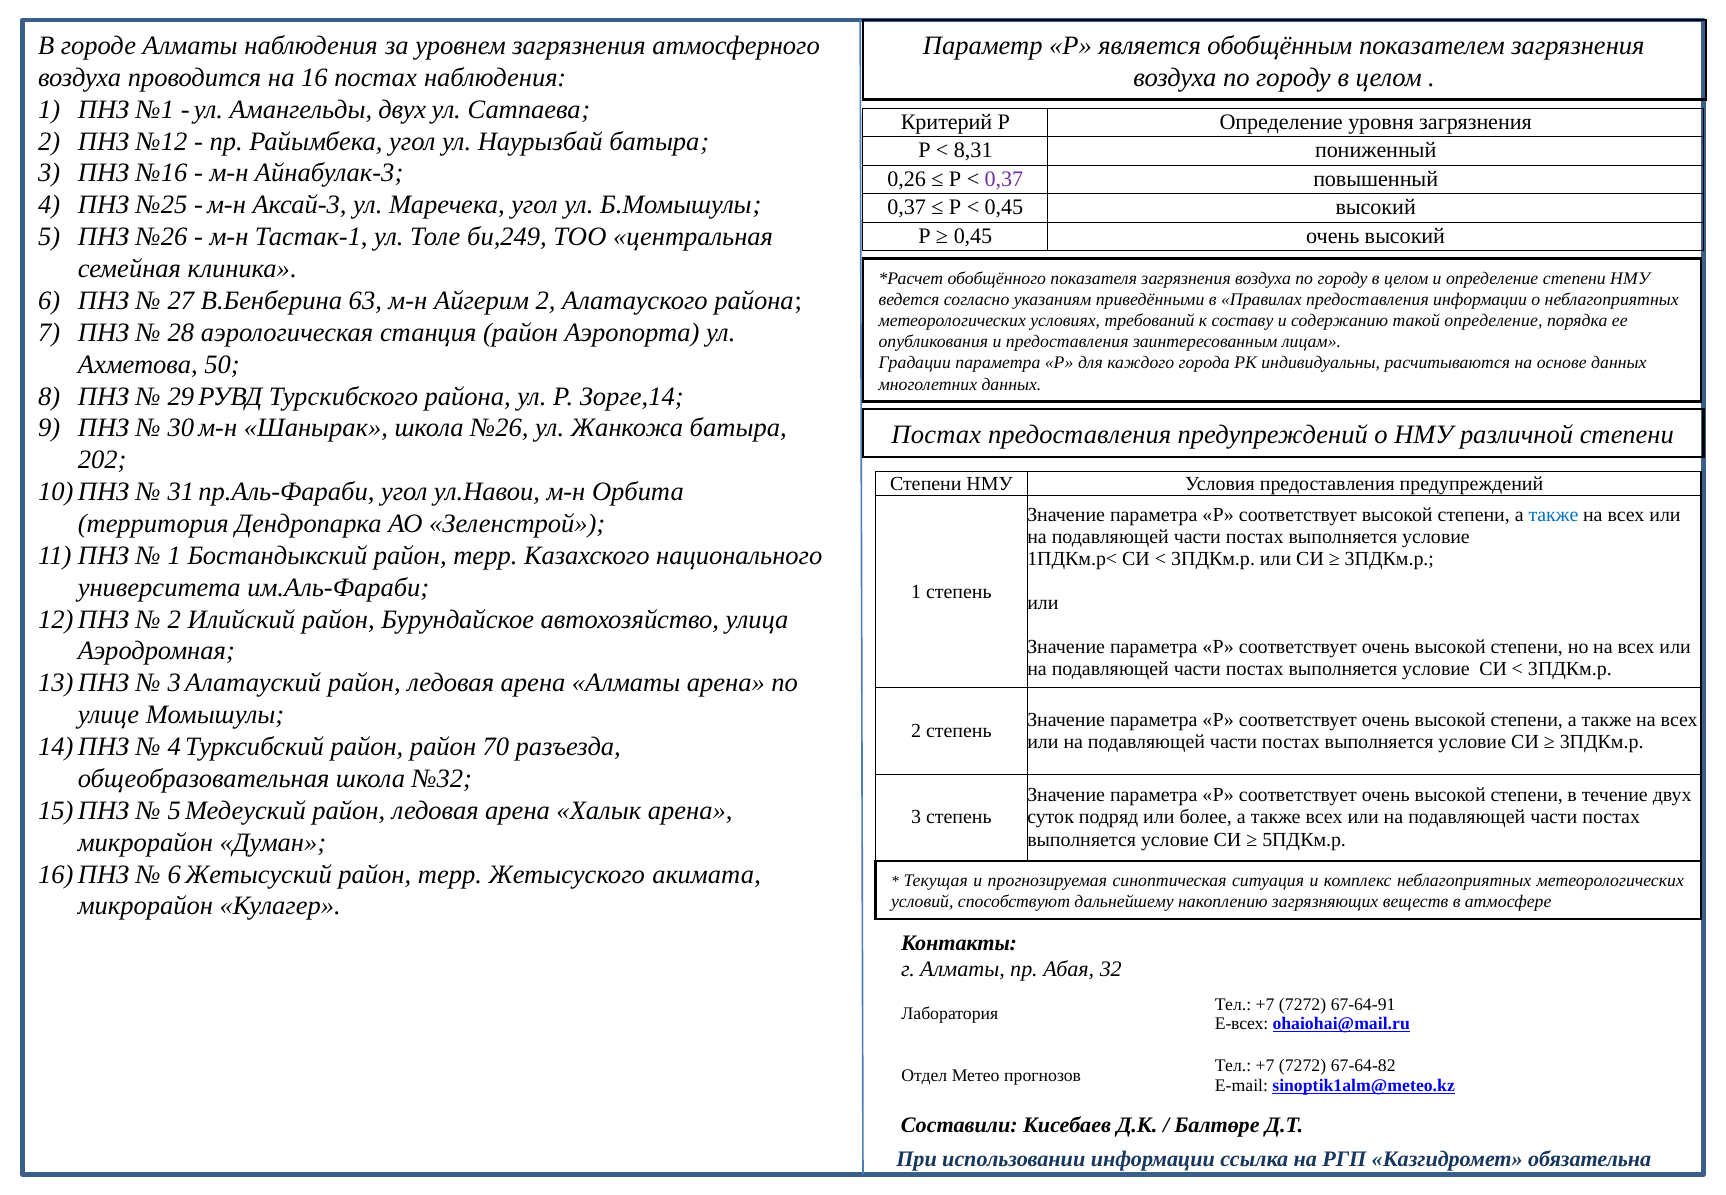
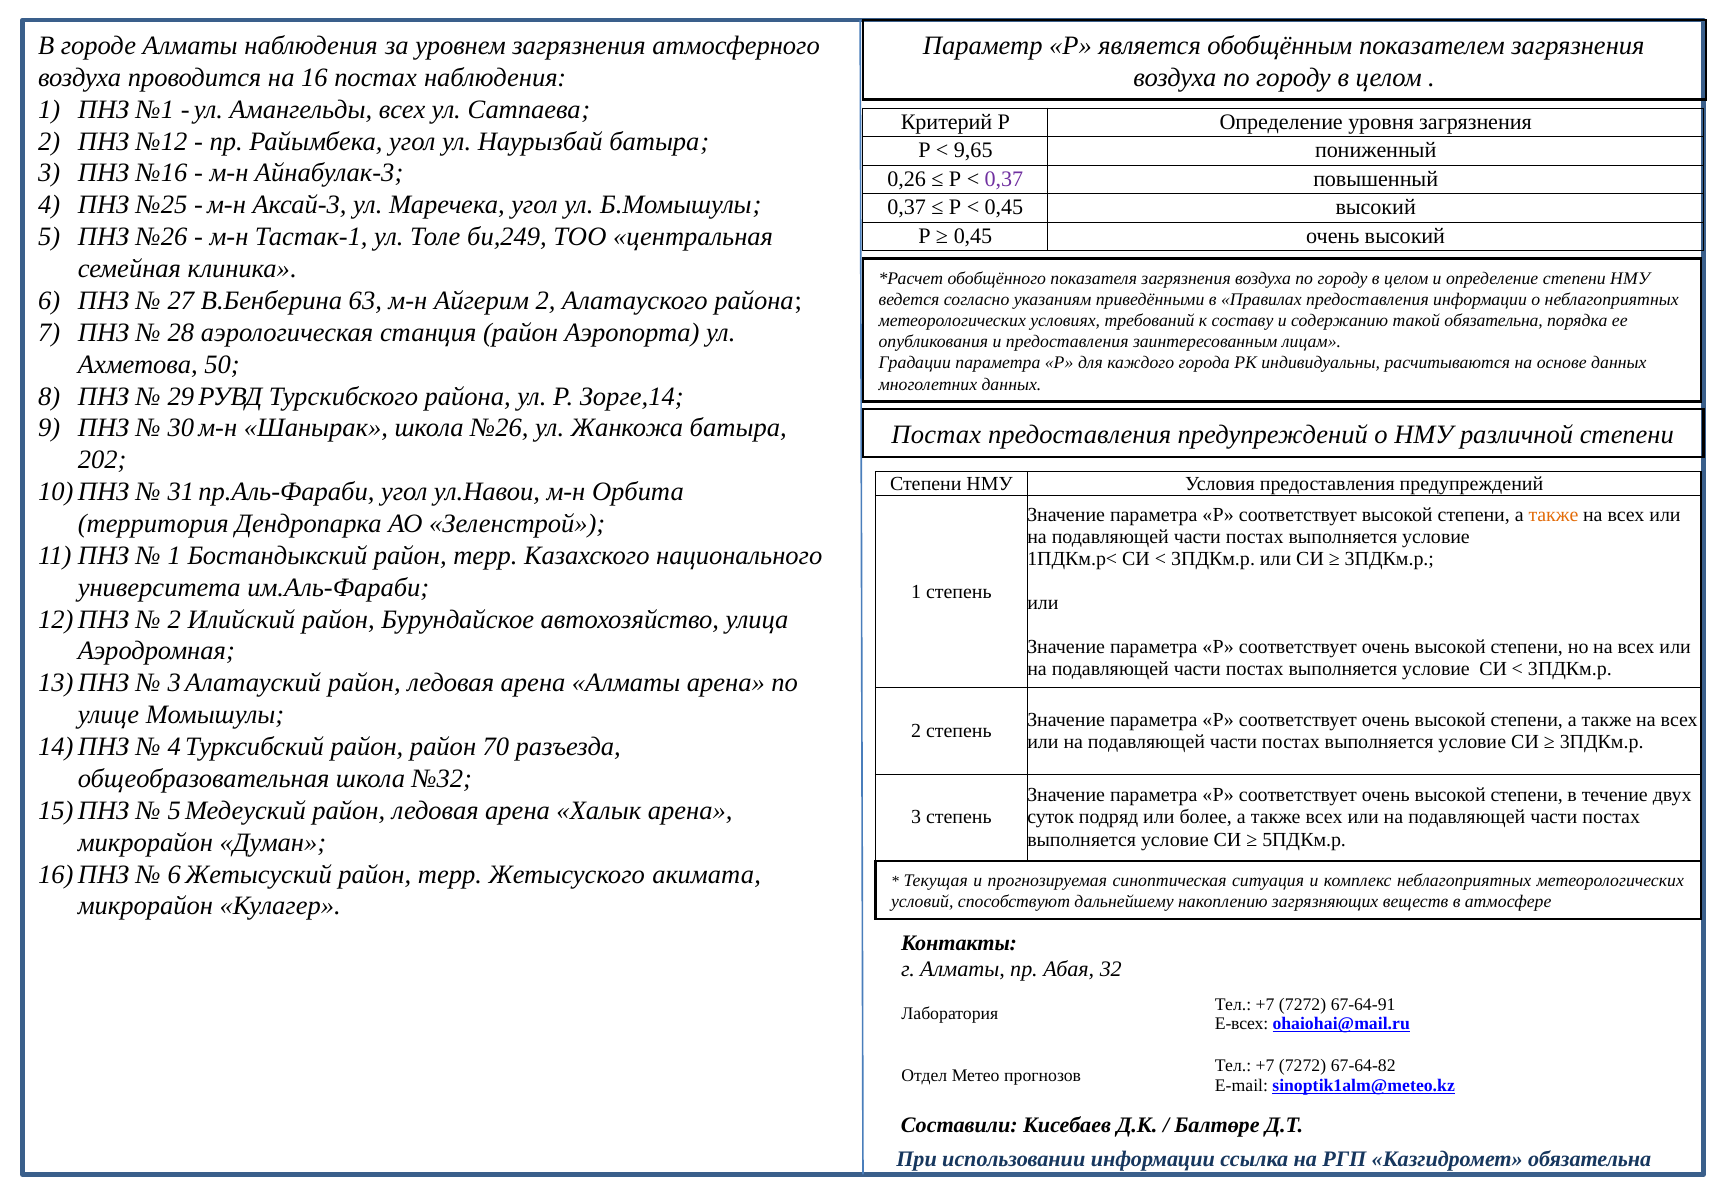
Амангельды двух: двух -> всех (402, 109)
8,31: 8,31 -> 9,65 (973, 151)
такой определение: определение -> обязательна (1494, 321)
также colour: blue -> orange (1554, 515)
